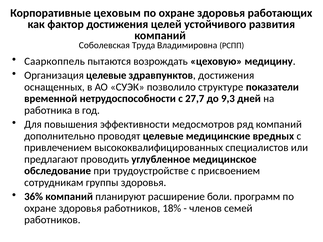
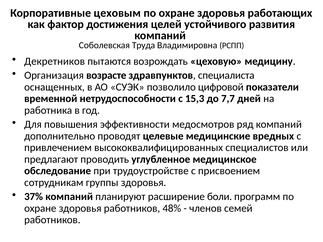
Сааркоппель: Сааркоппель -> Декретников (55, 61)
Организация целевые: целевые -> возрасте (106, 75)
здравпунктов достижения: достижения -> специалиста (226, 75)
структуре: структуре -> цифровой (221, 87)
27,7: 27,7 -> 15,3 (195, 99)
9,3: 9,3 -> 7,7 (228, 99)
36%: 36% -> 37% (34, 197)
18%: 18% -> 48% (172, 208)
